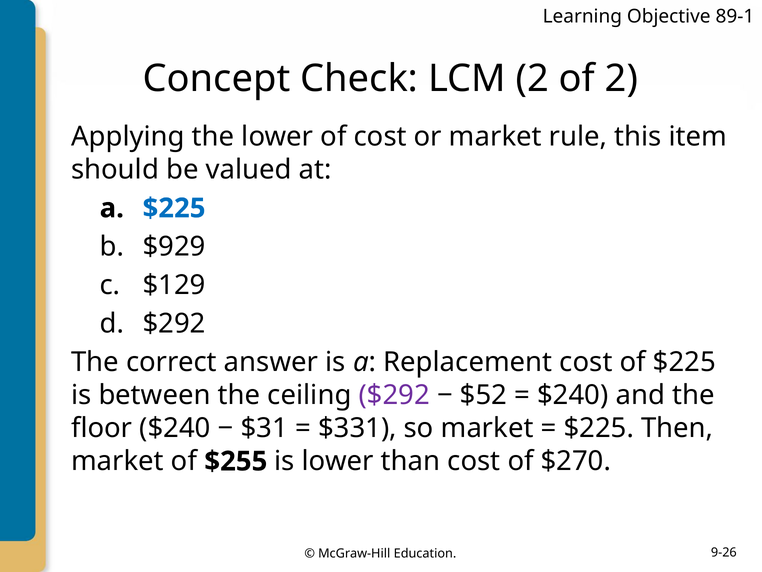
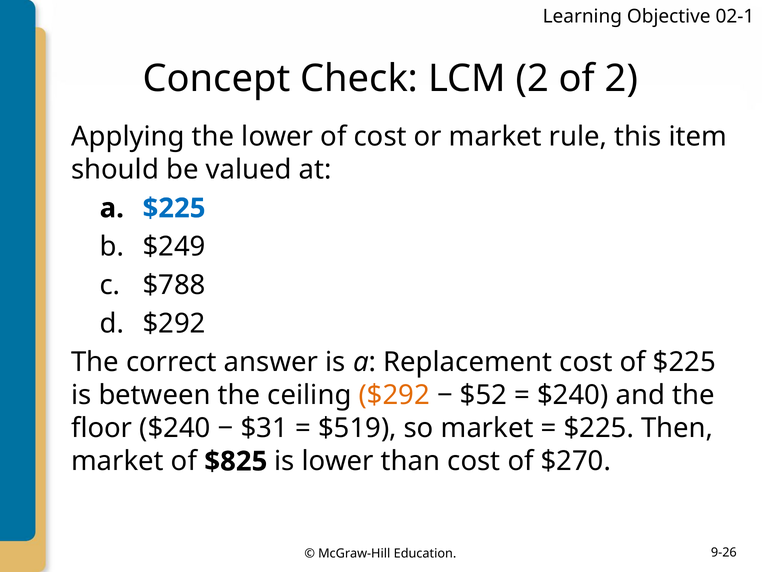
89-1: 89-1 -> 02-1 (735, 16)
$929: $929 -> $249 (174, 247)
$129: $129 -> $788 (174, 285)
$292 colour: purple -> orange (394, 395)
$331: $331 -> $519 (357, 428)
$255: $255 -> $825 (236, 461)
